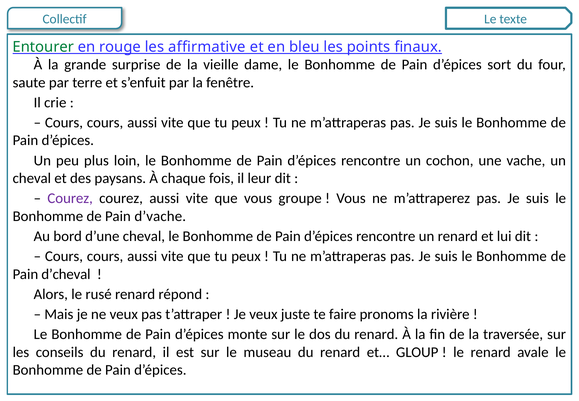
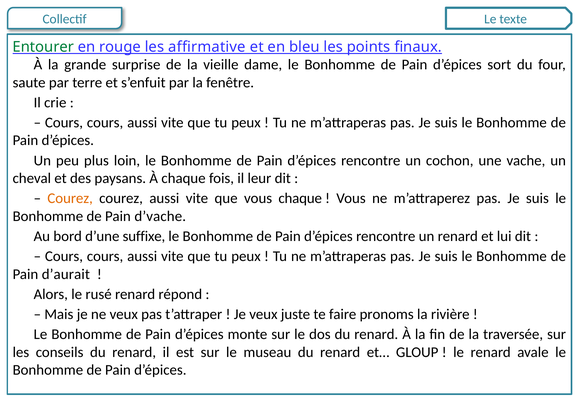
Courez colour: purple -> orange (70, 198)
vous groupe: groupe -> chaque (300, 198)
d’une cheval: cheval -> suffixe (144, 236)
d’cheval: d’cheval -> d’aurait (66, 274)
